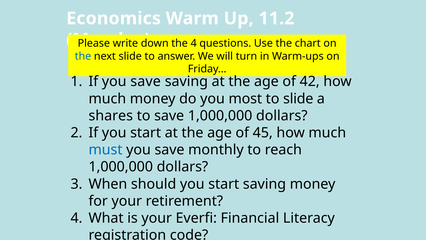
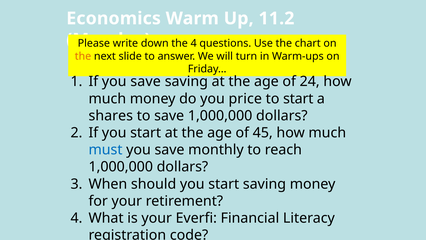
the colour: blue -> orange (83, 56)
42: 42 -> 24 (310, 81)
most: most -> price (245, 99)
to slide: slide -> start (298, 99)
